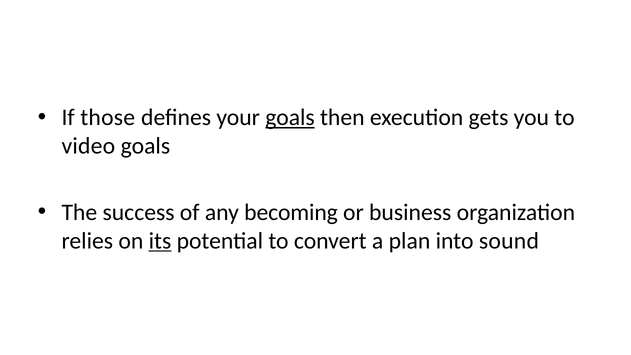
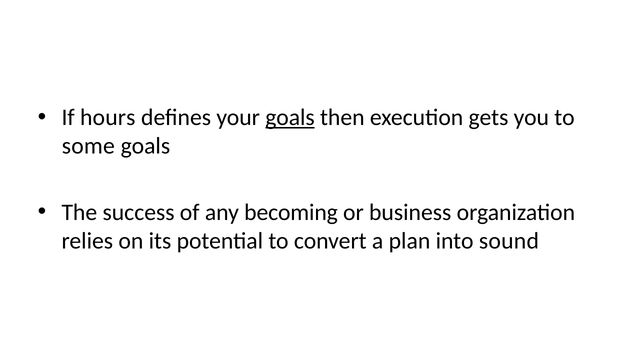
those: those -> hours (108, 118)
video: video -> some (88, 146)
its underline: present -> none (160, 241)
